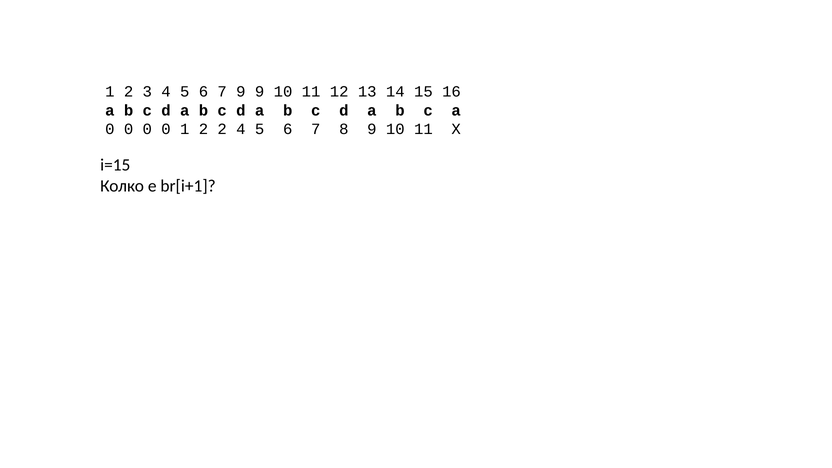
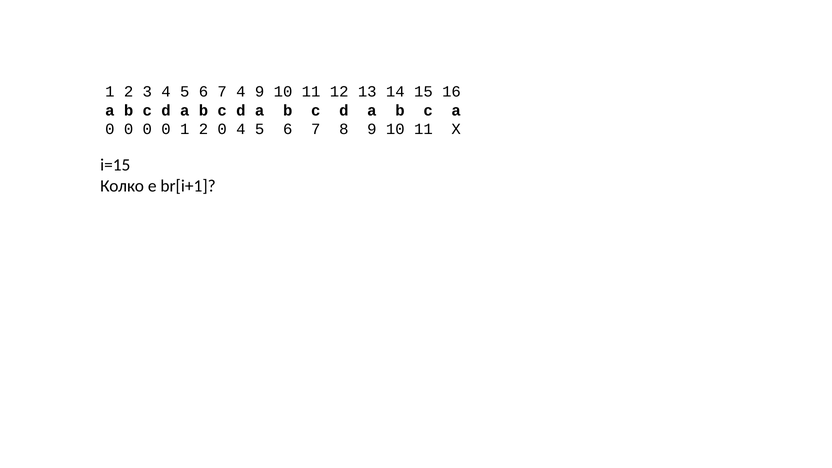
7 9: 9 -> 4 (241, 92)
2 2: 2 -> 0 (222, 129)
